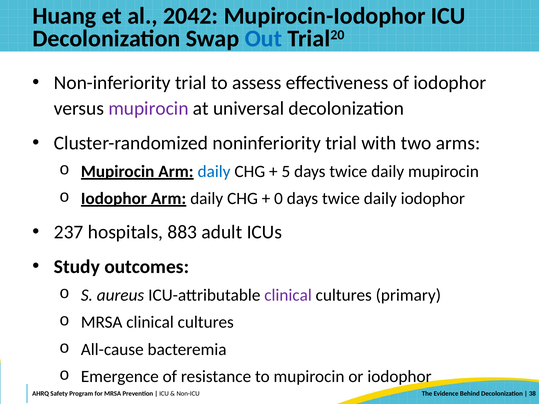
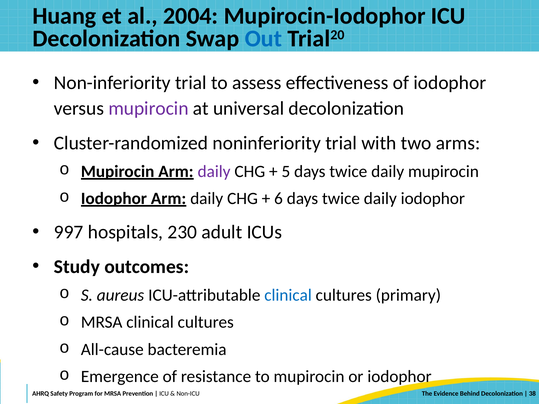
2042: 2042 -> 2004 (191, 16)
daily colour: blue -> purple (214, 171)
0: 0 -> 6 (279, 199)
237: 237 -> 997 (69, 232)
883: 883 -> 230 (182, 232)
clinical colour: purple -> blue (288, 295)
